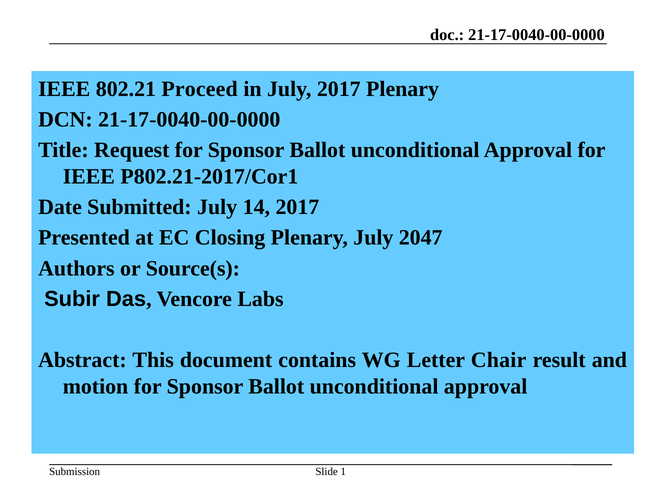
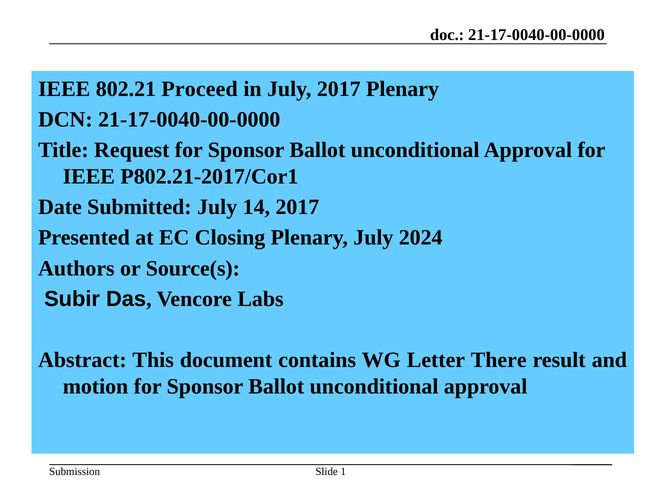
2047: 2047 -> 2024 (421, 238)
Chair: Chair -> There (499, 360)
